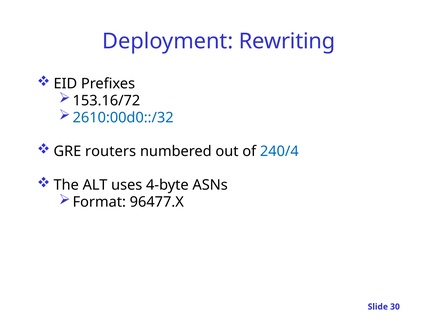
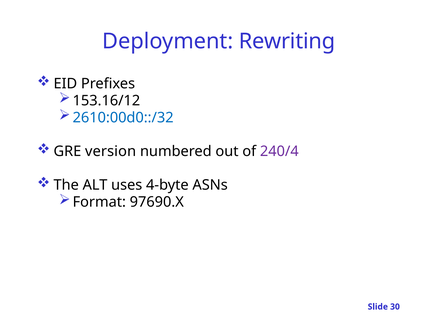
153.16/72: 153.16/72 -> 153.16/12 (106, 101)
routers: routers -> version (111, 151)
240/4 colour: blue -> purple (279, 151)
96477.X: 96477.X -> 97690.X (157, 202)
